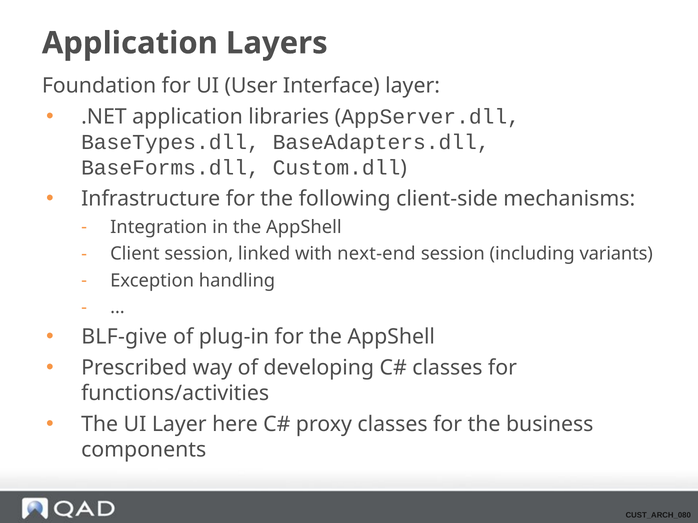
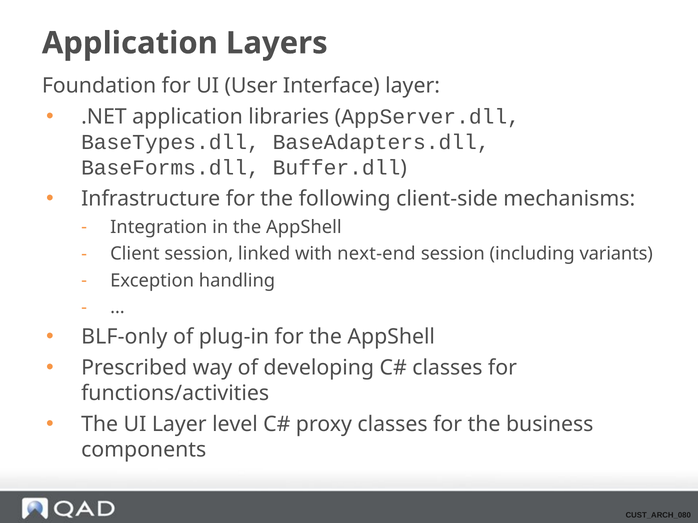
Custom.dll: Custom.dll -> Buffer.dll (336, 168)
BLF-give: BLF-give -> BLF-only (124, 337)
here: here -> level (235, 425)
